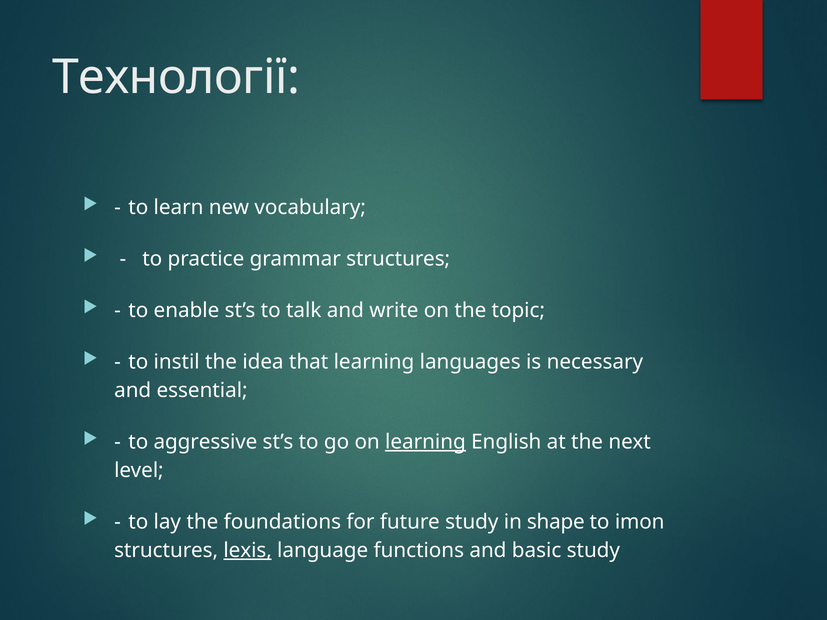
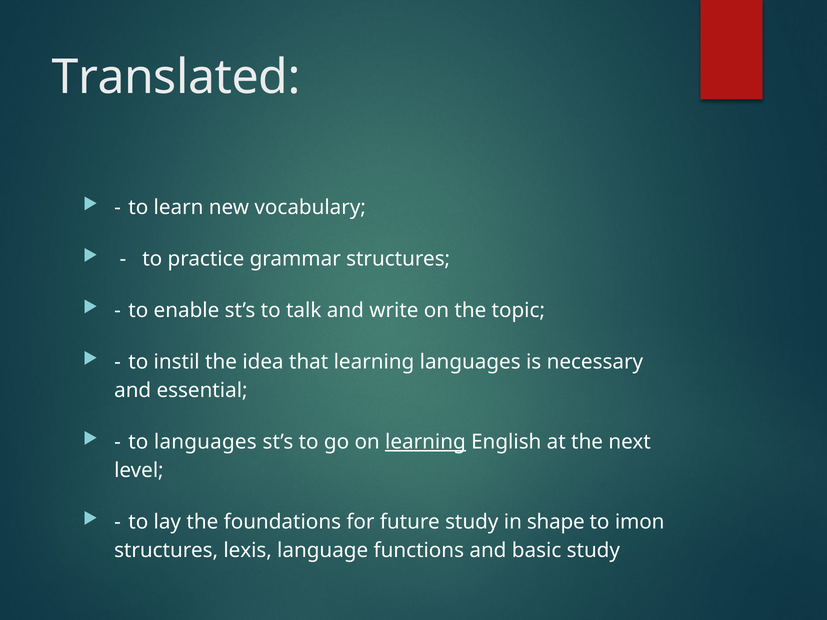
Технології: Технології -> Translated (176, 77)
to aggressive: aggressive -> languages (205, 442)
lexis underline: present -> none (248, 550)
